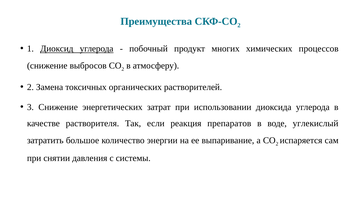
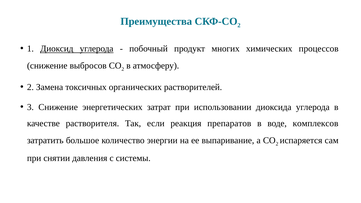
углекислый: углекислый -> комплексов (316, 124)
